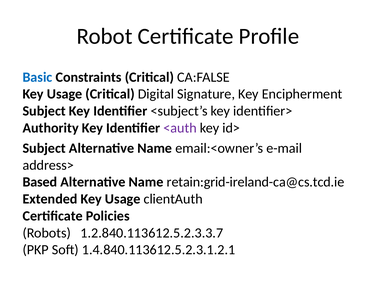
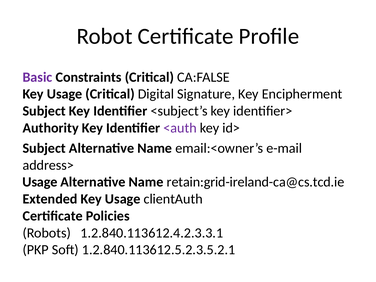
Basic colour: blue -> purple (37, 77)
Based: Based -> Usage (40, 182)
1.2.840.113612.5.2.3.3.7: 1.2.840.113612.5.2.3.3.7 -> 1.2.840.113612.4.2.3.3.1 (152, 233)
1.4.840.113612.5.2.3.1.2.1: 1.4.840.113612.5.2.3.1.2.1 -> 1.2.840.113612.5.2.3.5.2.1 (159, 250)
